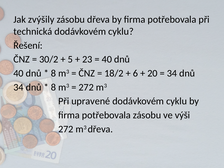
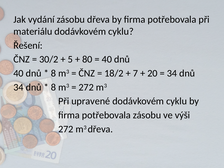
zvýšily: zvýšily -> vydání (41, 19)
technická: technická -> materiálu (33, 31)
23: 23 -> 80 (87, 59)
6: 6 -> 7 (135, 73)
